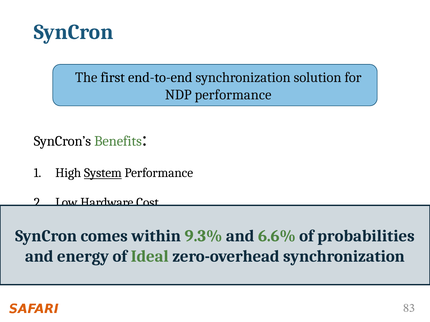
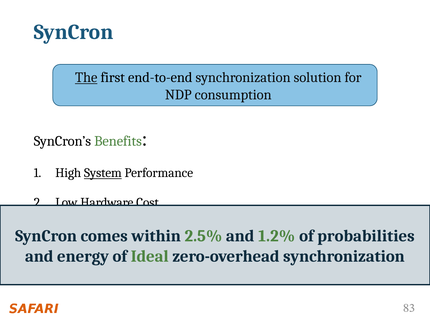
The underline: none -> present (86, 78)
NDP performance: performance -> consumption (233, 95)
9.3%: 9.3% -> 2.5% (203, 236)
6.6%: 6.6% -> 1.2% (277, 236)
